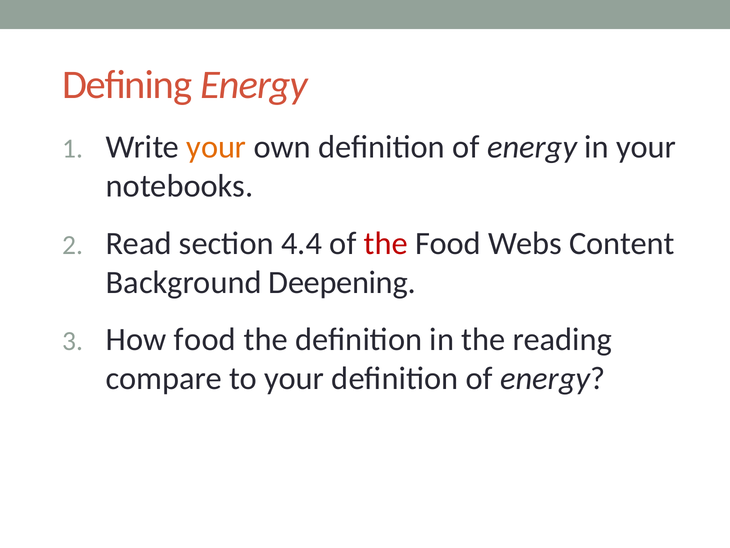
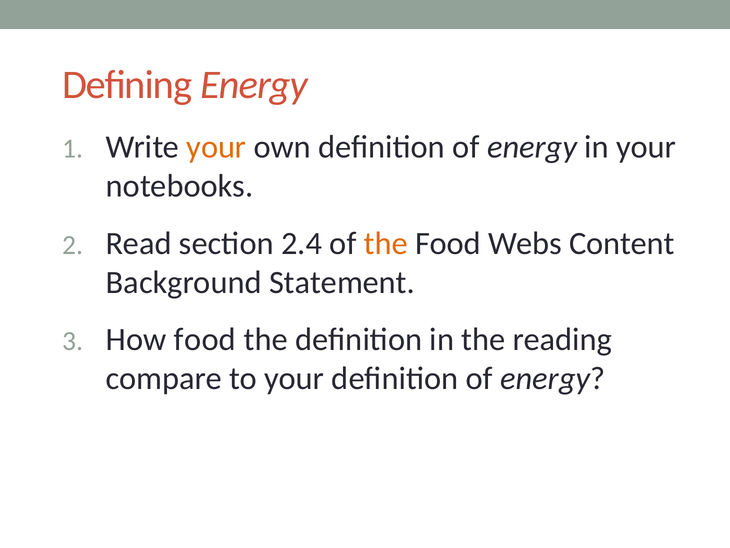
4.4: 4.4 -> 2.4 (302, 243)
the colour: red -> orange (386, 243)
Deepening: Deepening -> Statement (342, 282)
